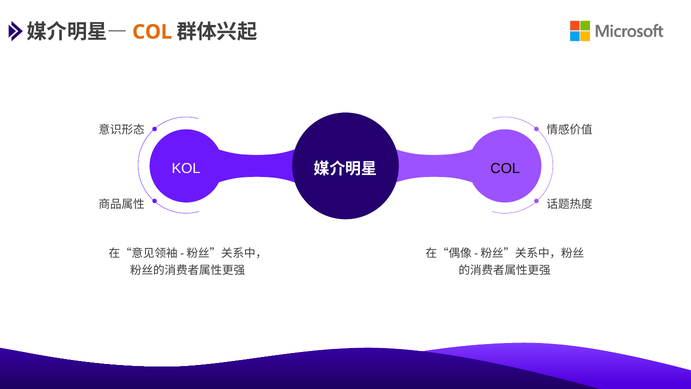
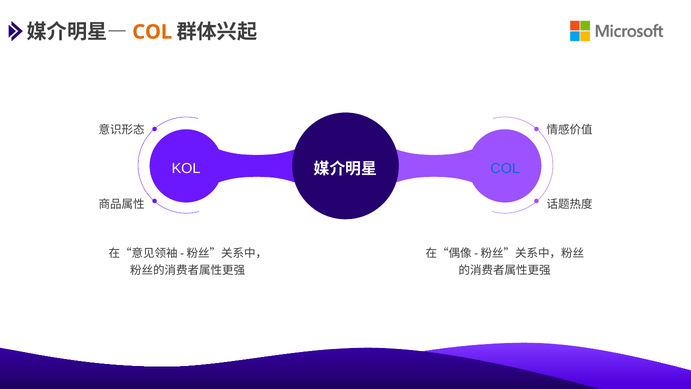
COL colour: black -> blue (505, 168)
